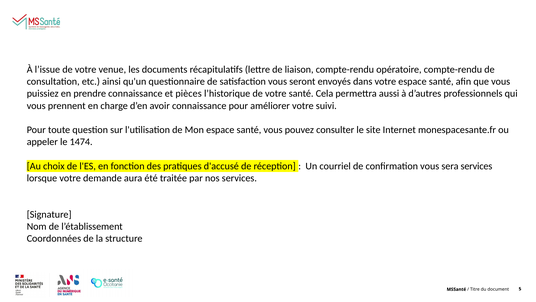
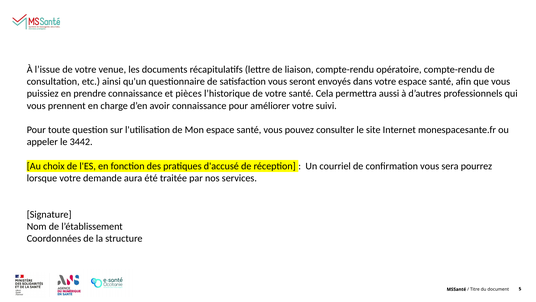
1474: 1474 -> 3442 (81, 142)
sera services: services -> pourrez (476, 166)
